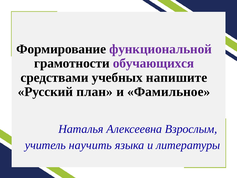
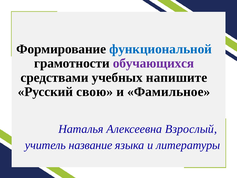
функциональной colour: purple -> blue (161, 49)
план: план -> свою (95, 92)
Взрослым: Взрослым -> Взрослый (191, 129)
научить: научить -> название (90, 145)
